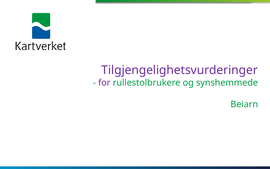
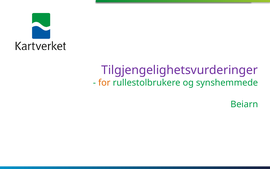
for colour: purple -> orange (104, 83)
